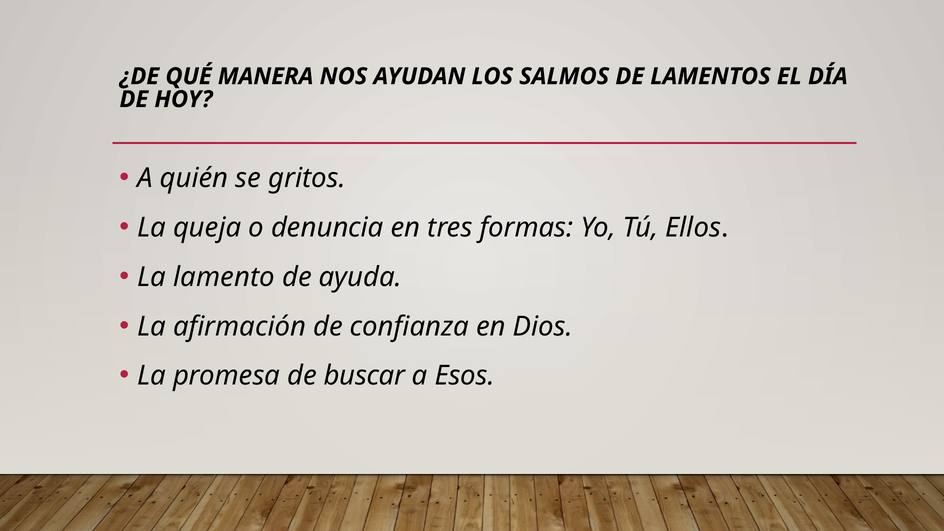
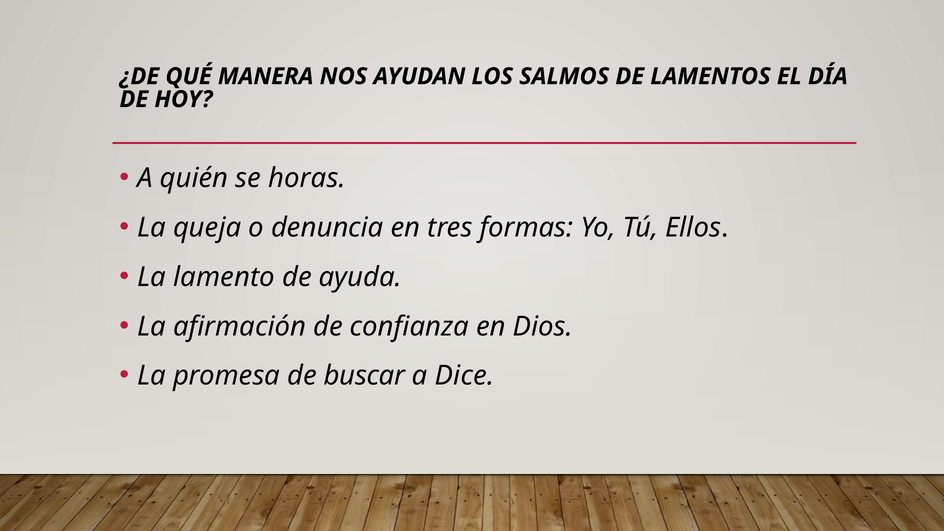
gritos: gritos -> horas (307, 178)
Esos: Esos -> Dice (464, 376)
